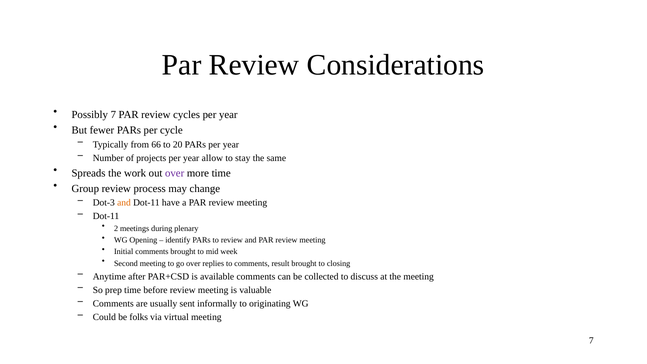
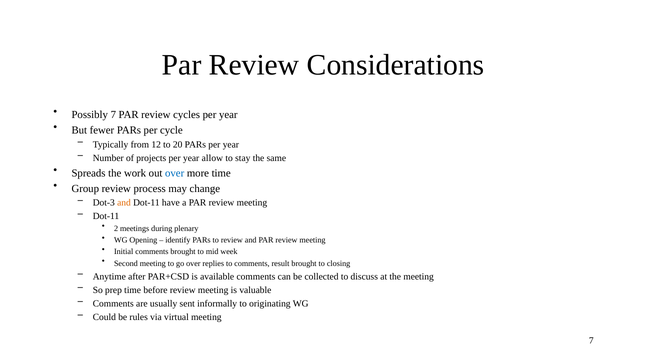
66: 66 -> 12 (156, 144)
over colour: purple -> blue (175, 173)
folks: folks -> rules (139, 317)
